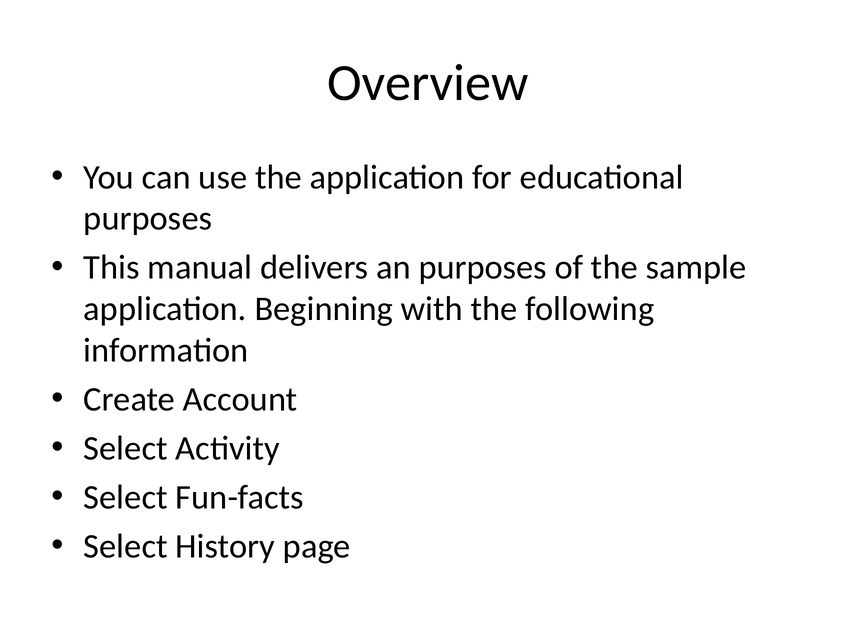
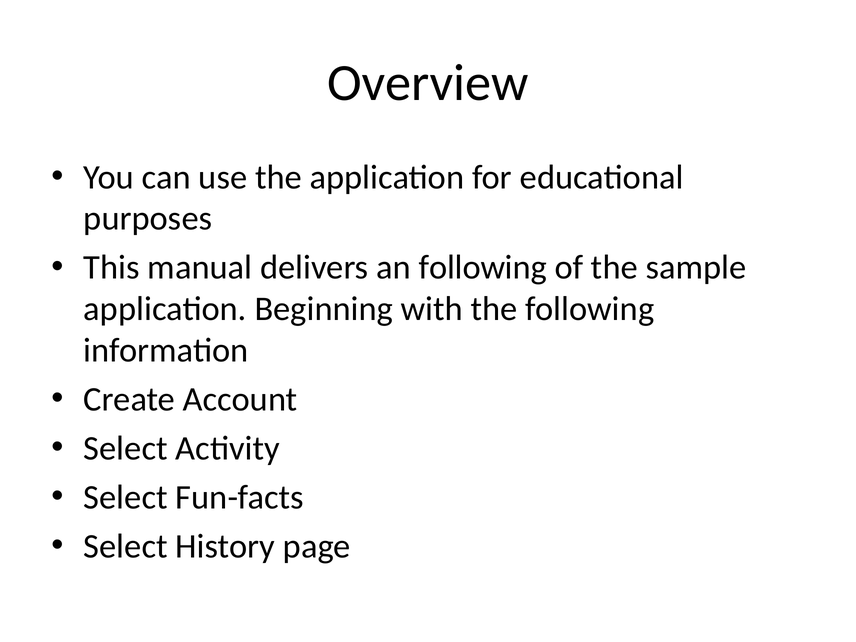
an purposes: purposes -> following (483, 268)
